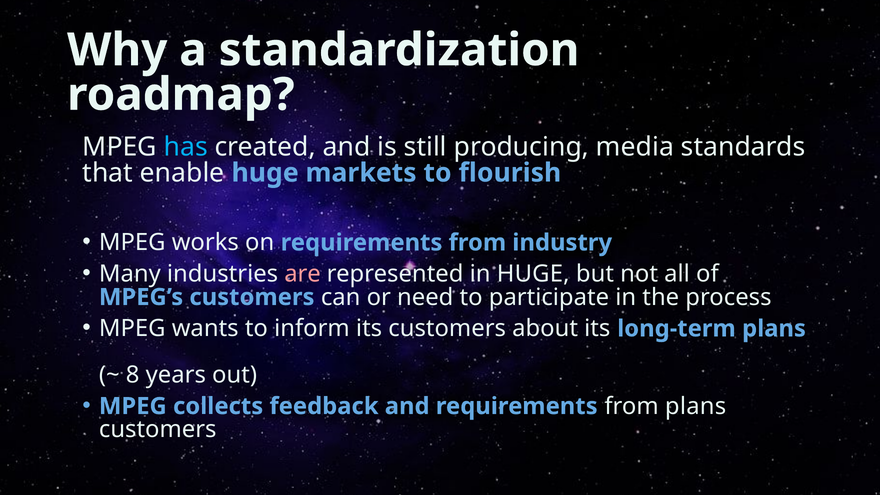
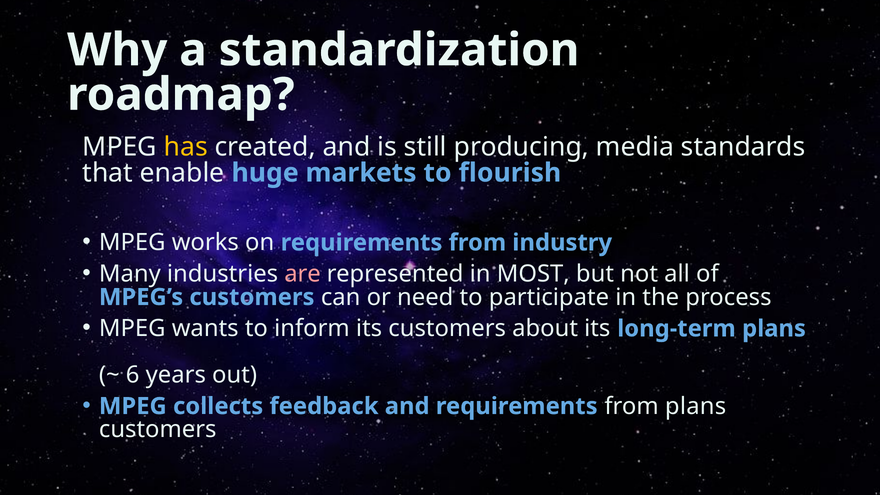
has colour: light blue -> yellow (186, 147)
in HUGE: HUGE -> MOST (533, 274)
8: 8 -> 6 (133, 375)
